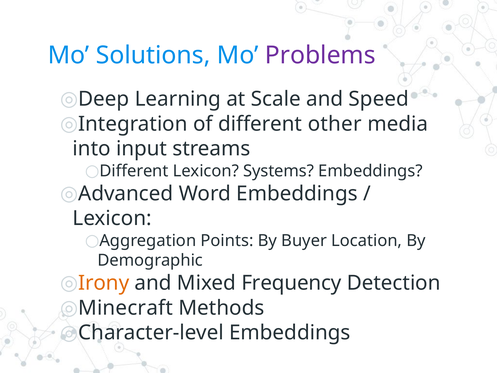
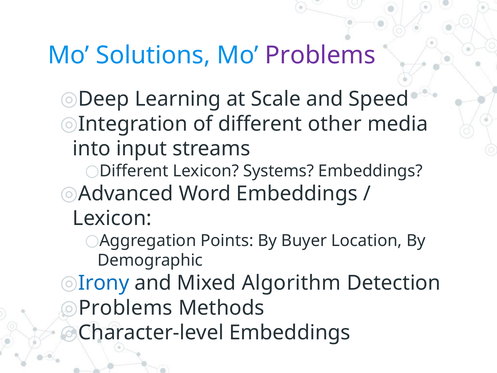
Irony colour: orange -> blue (104, 283)
Frequency: Frequency -> Algorithm (291, 283)
Minecraft: Minecraft -> Problems (126, 308)
